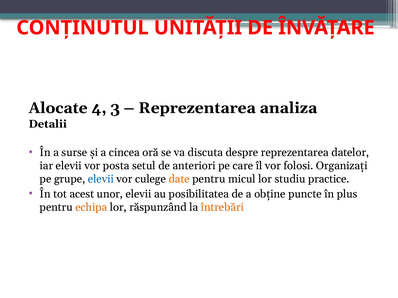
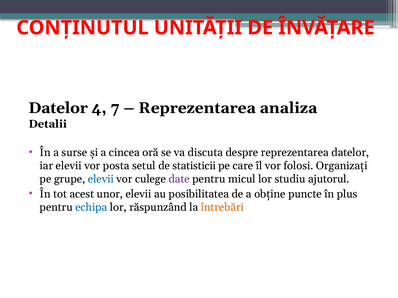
Alocate: Alocate -> Datelor (58, 108)
3: 3 -> 7 (115, 108)
anteriori: anteriori -> statisticii (194, 166)
date colour: orange -> purple (179, 179)
practice: practice -> ajutorul (329, 179)
echipa colour: orange -> blue (91, 208)
